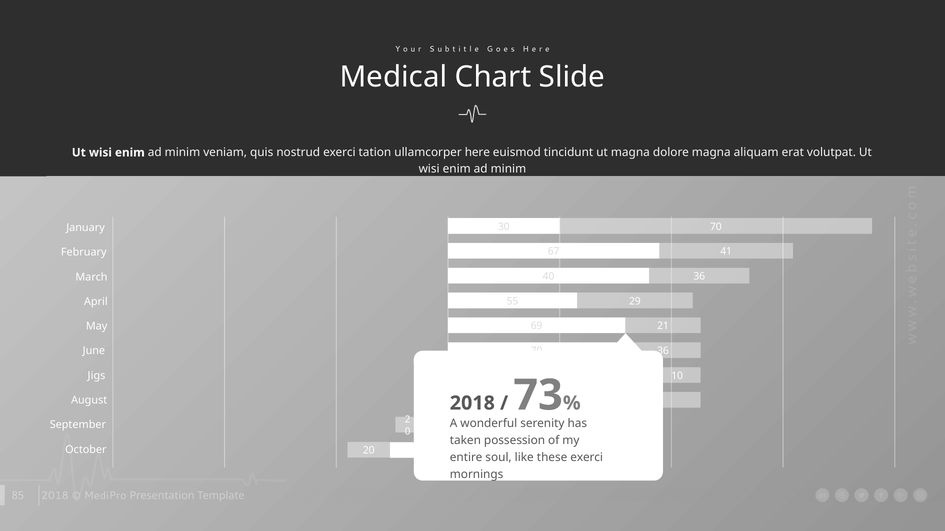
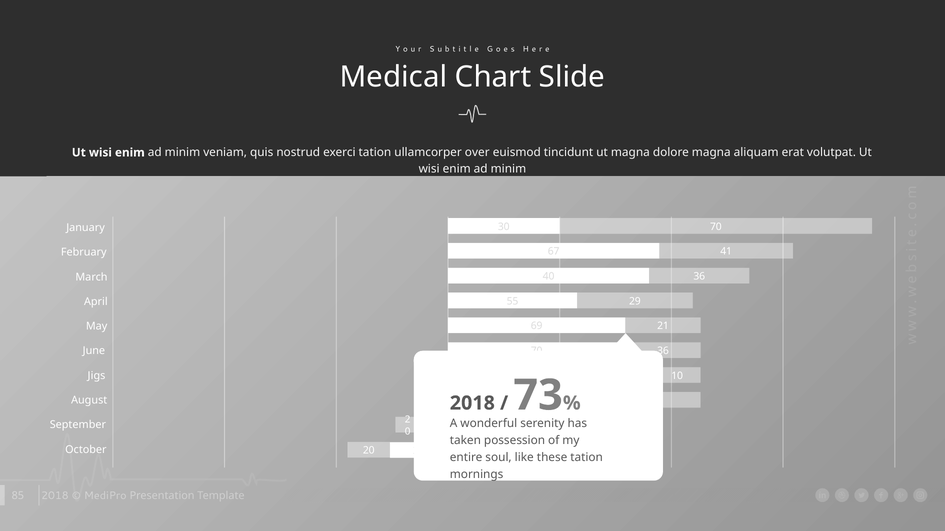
here: here -> over (477, 153)
these exerci: exerci -> tation (587, 458)
